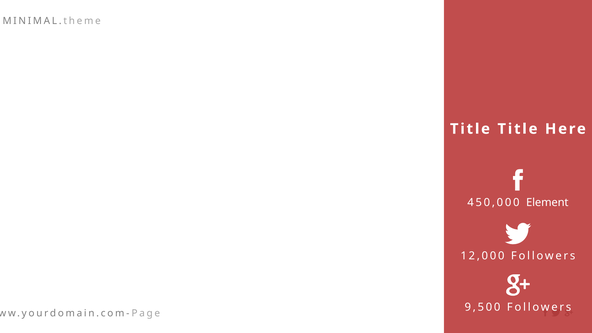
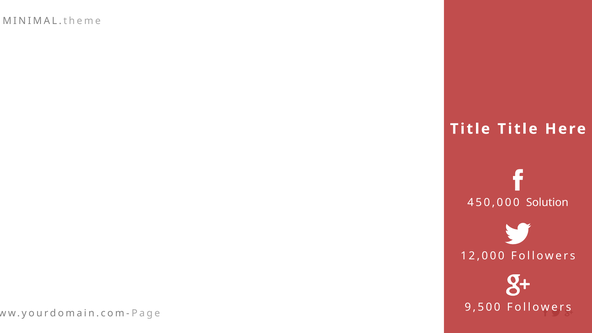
Element: Element -> Solution (547, 202)
